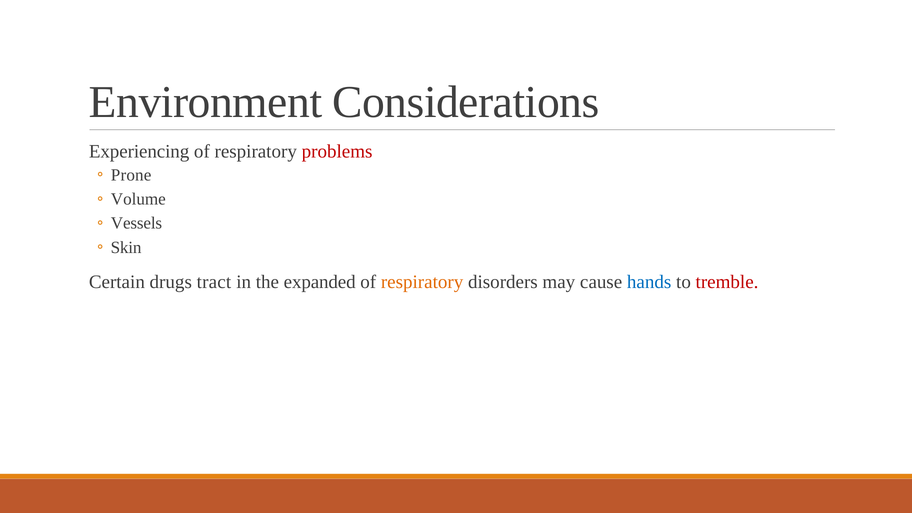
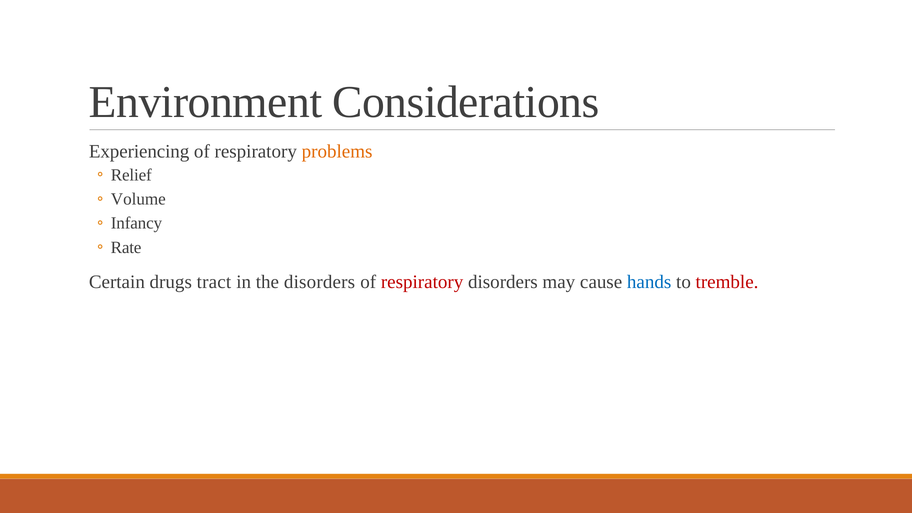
problems colour: red -> orange (337, 152)
Prone: Prone -> Relief (131, 175)
Vessels: Vessels -> Infancy (136, 223)
Skin: Skin -> Rate (126, 248)
the expanded: expanded -> disorders (320, 282)
respiratory colour: orange -> red (422, 282)
